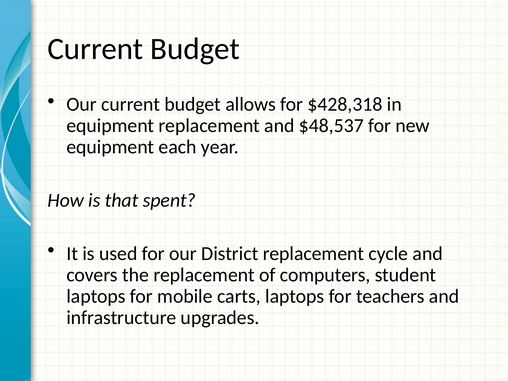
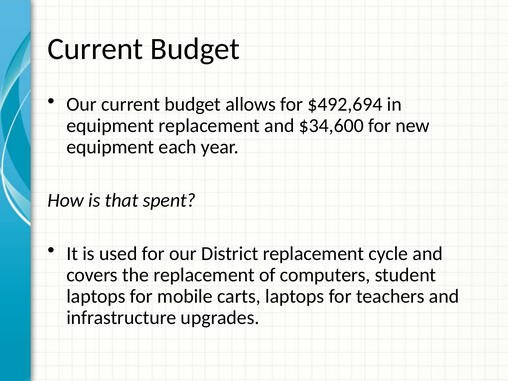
$428,318: $428,318 -> $492,694 (345, 104)
$48,537: $48,537 -> $34,600 (331, 126)
